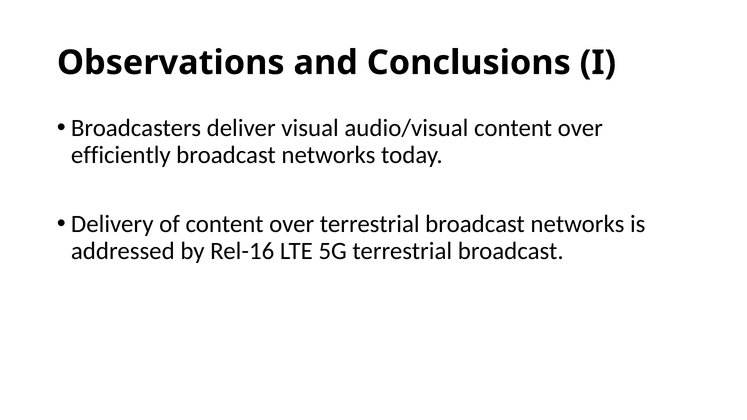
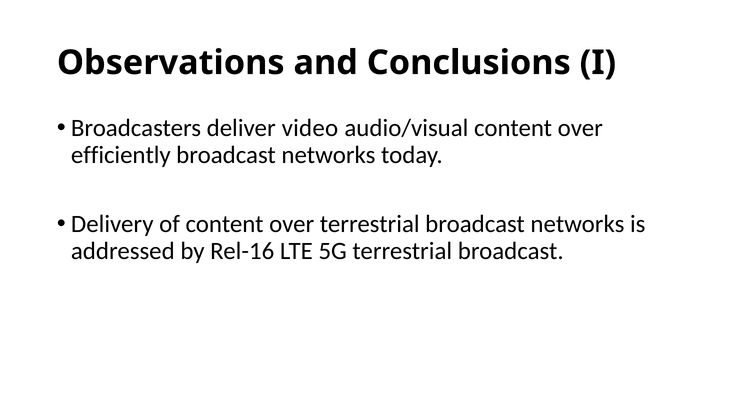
visual: visual -> video (310, 128)
